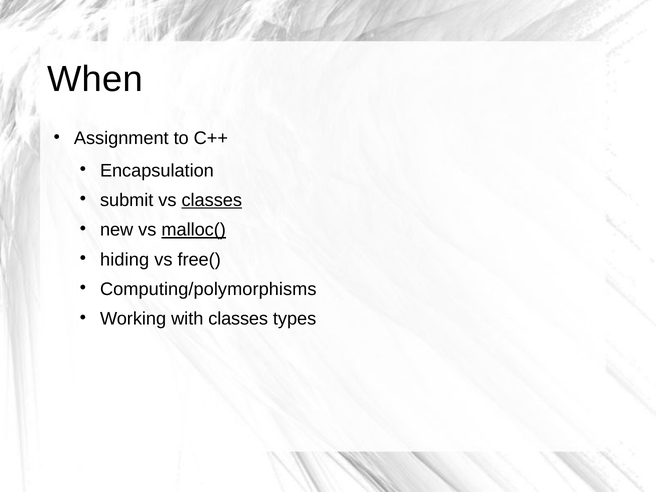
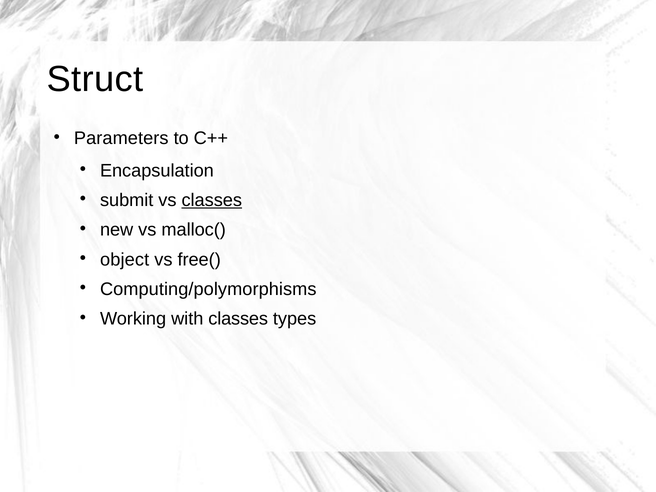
When: When -> Struct (95, 79)
Assignment: Assignment -> Parameters (121, 138)
malloc( underline: present -> none (194, 230)
hiding: hiding -> object (125, 260)
